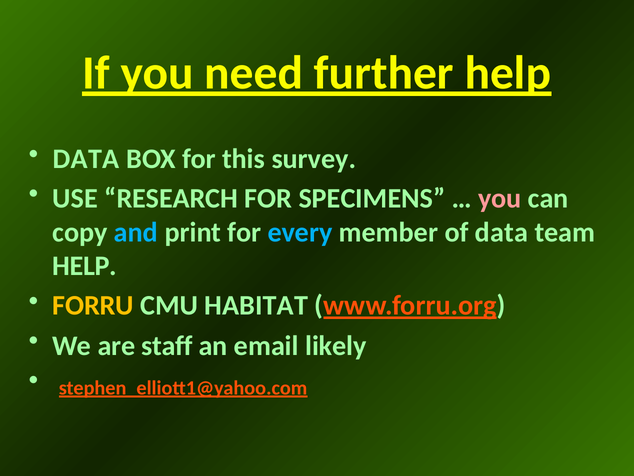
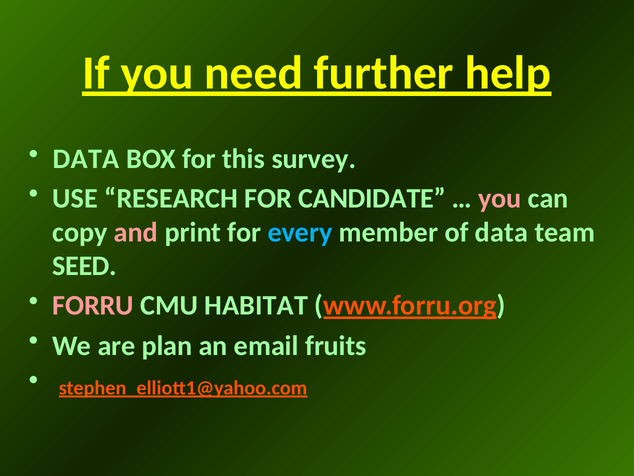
SPECIMENS: SPECIMENS -> CANDIDATE (372, 198)
and colour: light blue -> pink (136, 232)
HELP: HELP -> SEED (85, 266)
FORRU colour: yellow -> pink (93, 305)
staff: staff -> plan (167, 345)
likely: likely -> fruits (336, 345)
